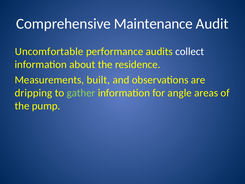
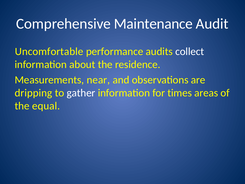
built: built -> near (98, 80)
gather colour: light green -> white (81, 93)
angle: angle -> times (180, 93)
pump: pump -> equal (46, 106)
